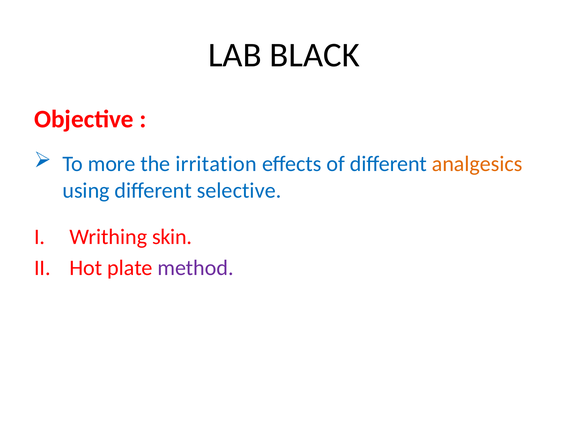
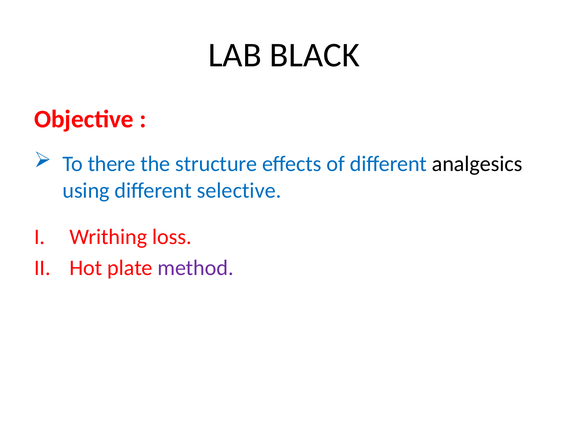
more: more -> there (112, 164)
irritation: irritation -> structure (216, 164)
analgesics colour: orange -> black (477, 164)
skin: skin -> loss (172, 237)
